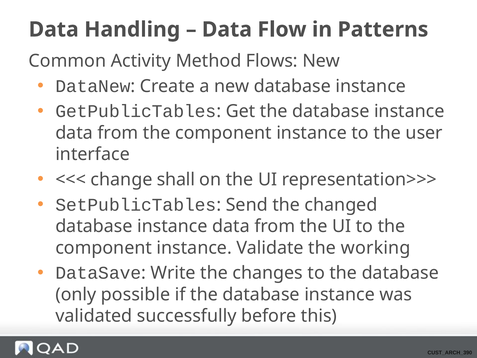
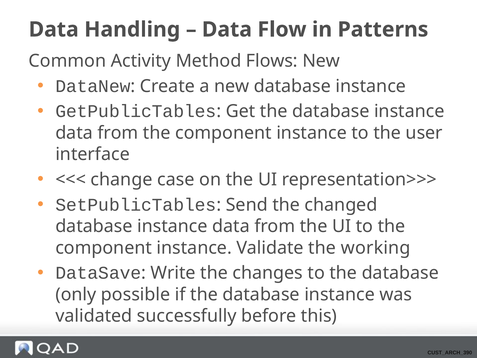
shall: shall -> case (176, 179)
